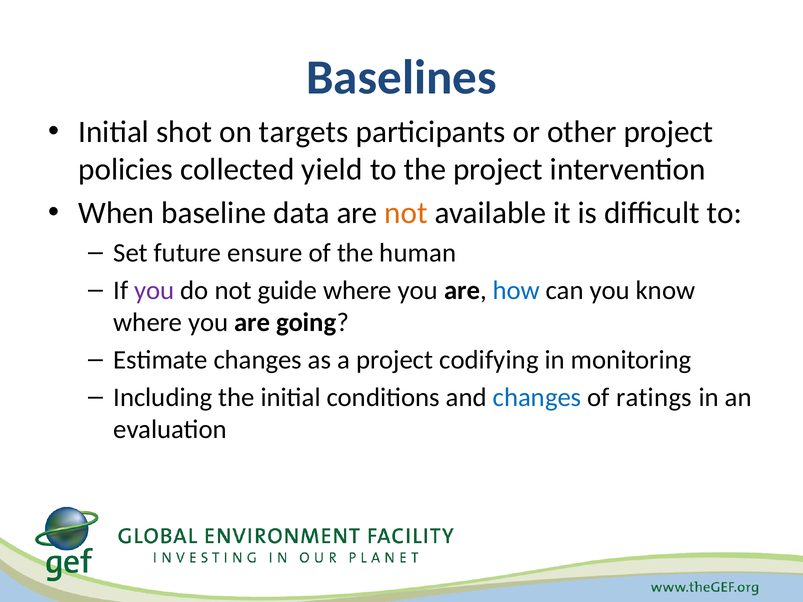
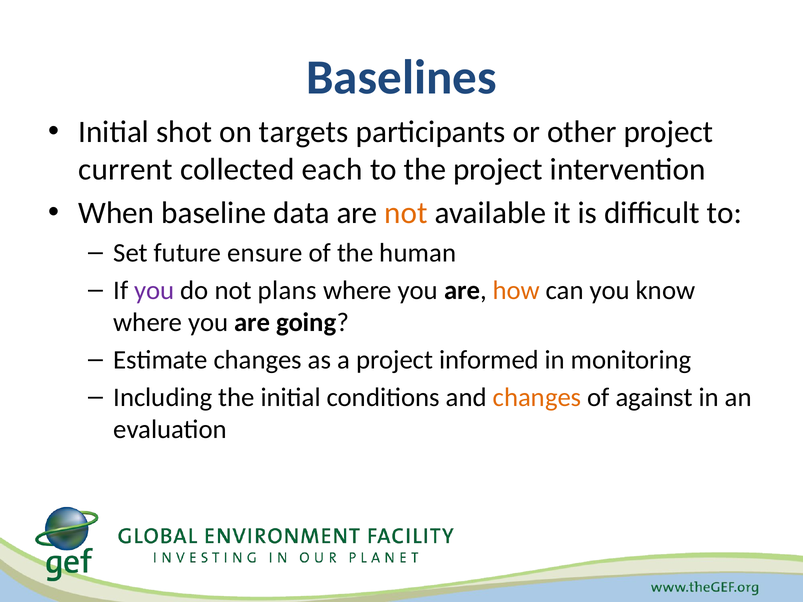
policies: policies -> current (126, 170)
yield: yield -> each (332, 170)
guide: guide -> plans (287, 291)
how colour: blue -> orange (516, 291)
codifying: codifying -> informed (489, 360)
changes colour: blue -> orange (537, 398)
ratings: ratings -> against (654, 398)
